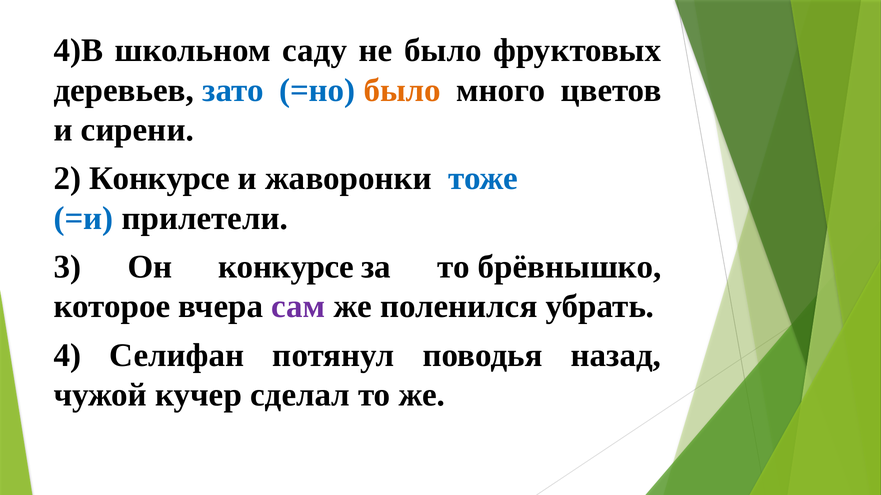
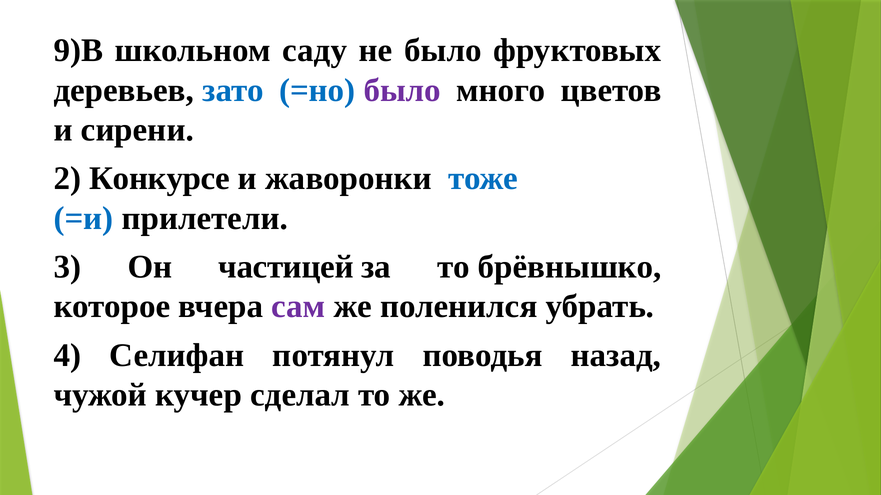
4)В: 4)В -> 9)В (78, 51)
было colour: orange -> purple (402, 90)
Он конкурсе: конкурсе -> частицей (286, 267)
